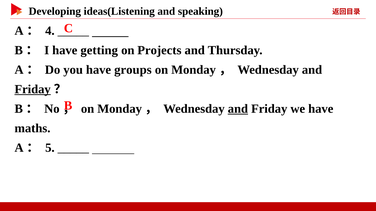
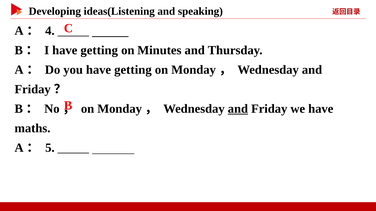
Projects: Projects -> Minutes (159, 50)
you have groups: groups -> getting (133, 70)
Friday underline: present -> none (33, 89)
